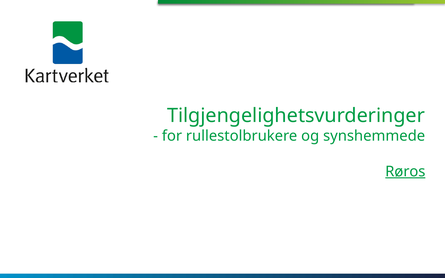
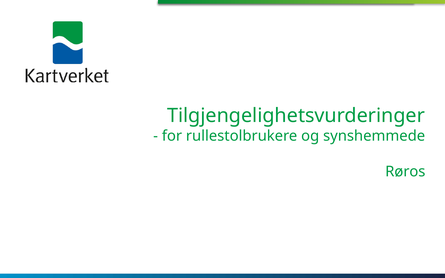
Røros underline: present -> none (405, 172)
